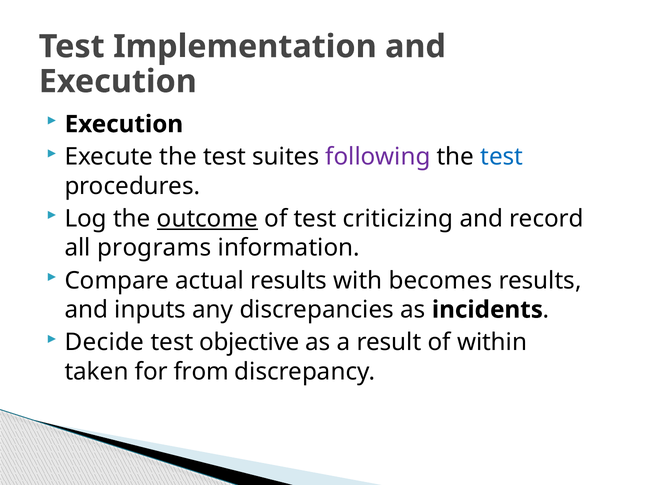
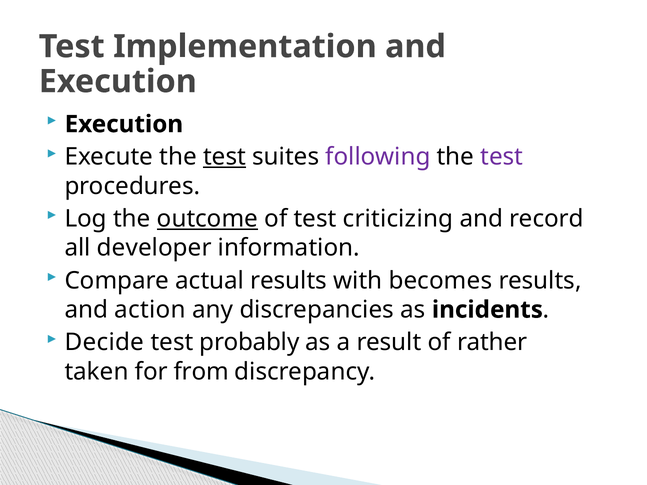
test underline: none -> present (225, 157)
test colour: blue -> purple (502, 157)
programs: programs -> developer (154, 248)
inputs: inputs -> action (150, 310)
objective: objective -> probably (249, 343)
within: within -> rather (492, 343)
